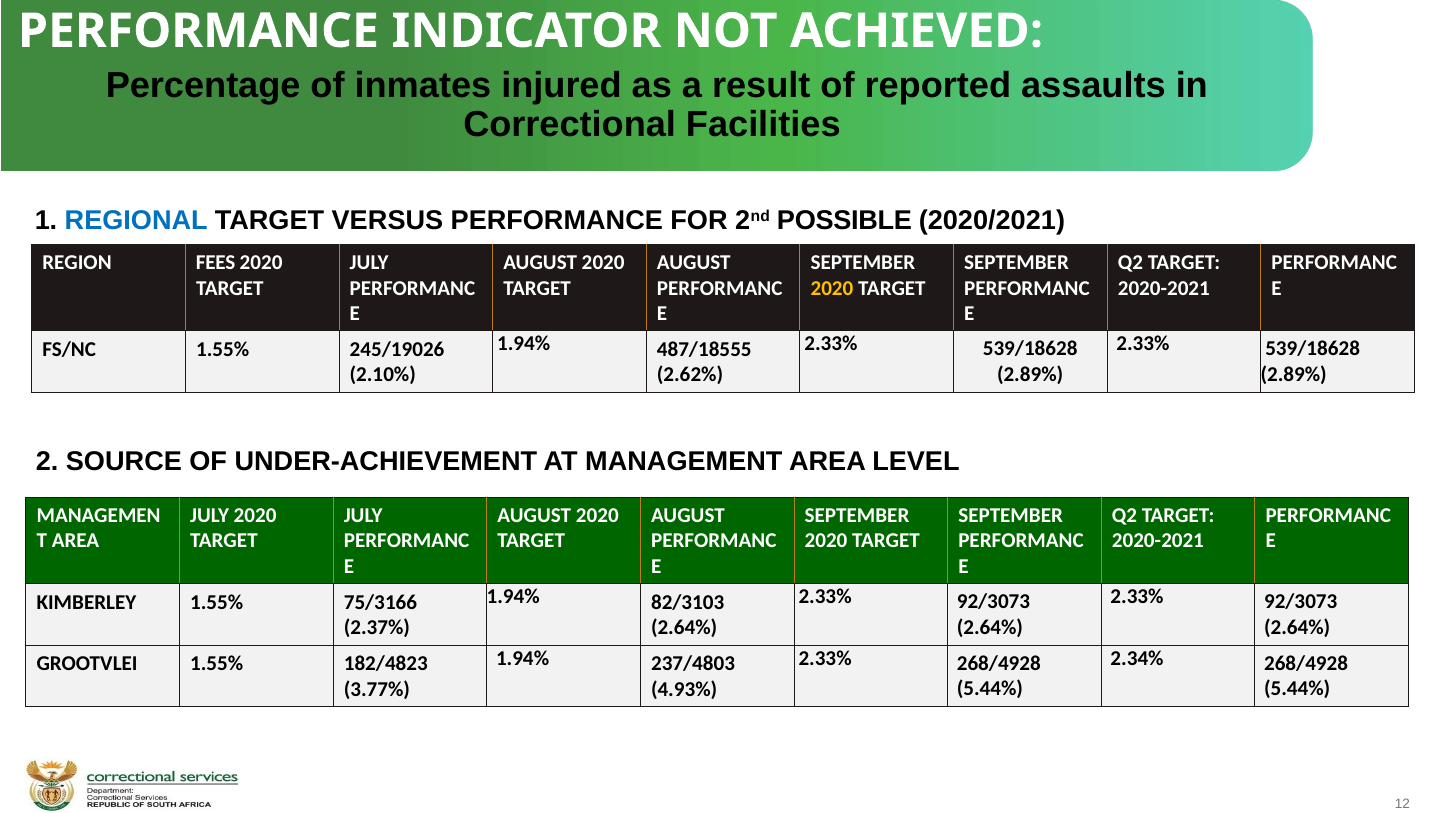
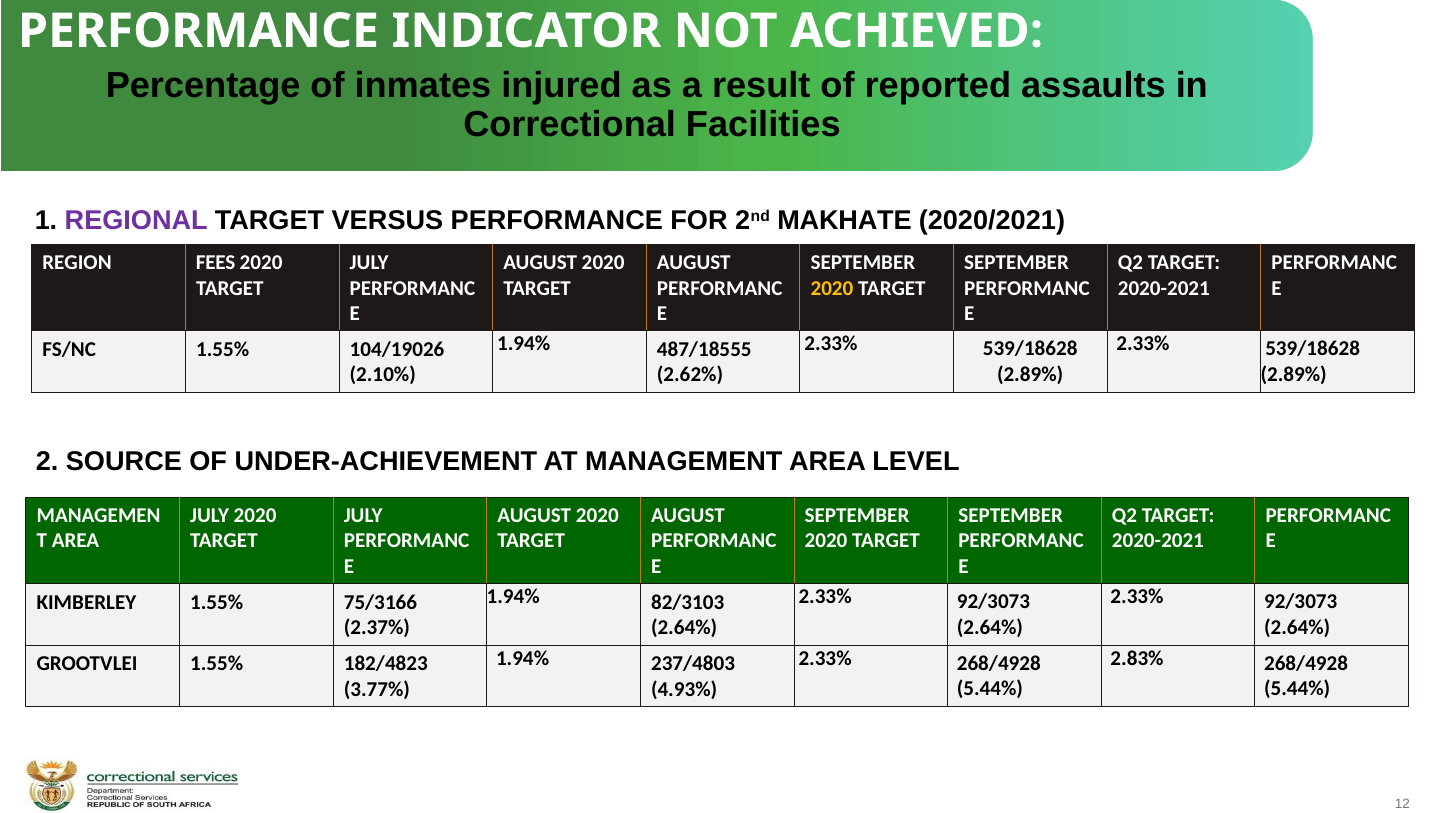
REGIONAL colour: blue -> purple (136, 221)
POSSIBLE: POSSIBLE -> MAKHATE (844, 221)
245/19026: 245/19026 -> 104/19026 (397, 350)
2.34%: 2.34% -> 2.83% (1137, 659)
